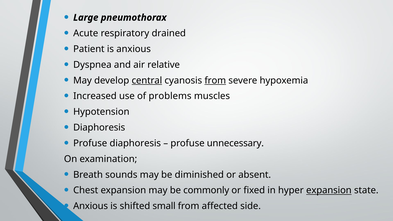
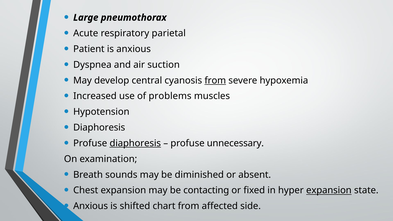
drained: drained -> parietal (169, 33)
relative: relative -> suction (164, 65)
central underline: present -> none (147, 80)
diaphoresis underline: none -> present (135, 143)
commonly: commonly -> contacting (206, 190)
small: small -> chart (164, 206)
